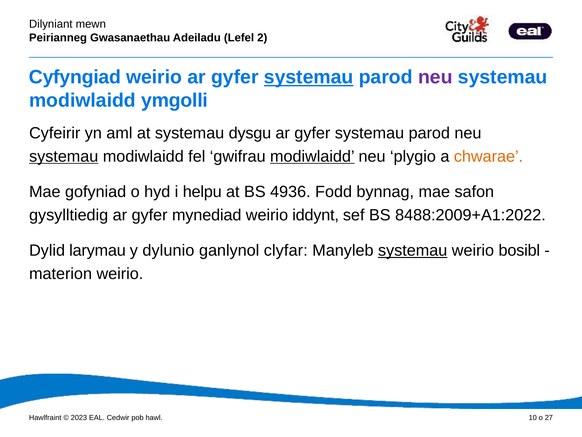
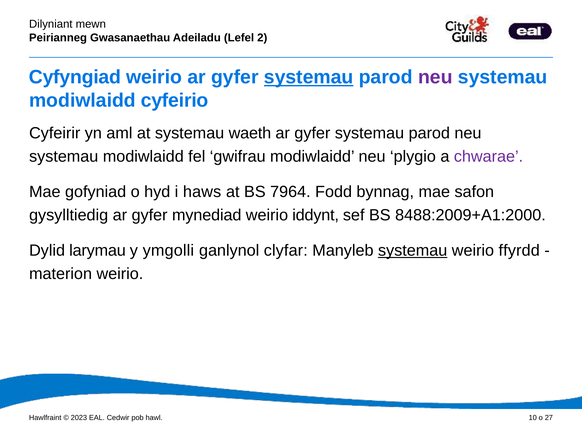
ymgolli: ymgolli -> cyfeirio (175, 100)
dysgu: dysgu -> waeth (250, 133)
systemau underline: present -> none (64, 156)
modiwlaidd underline: present -> none (312, 156)
chwarae colour: orange -> purple (488, 156)
helpu: helpu -> haws (202, 192)
4936: 4936 -> 7964 (290, 192)
8488:2009+A1:2022: 8488:2009+A1:2022 -> 8488:2009+A1:2000 (470, 215)
dylunio: dylunio -> ymgolli (168, 250)
bosibl: bosibl -> ffyrdd (519, 250)
